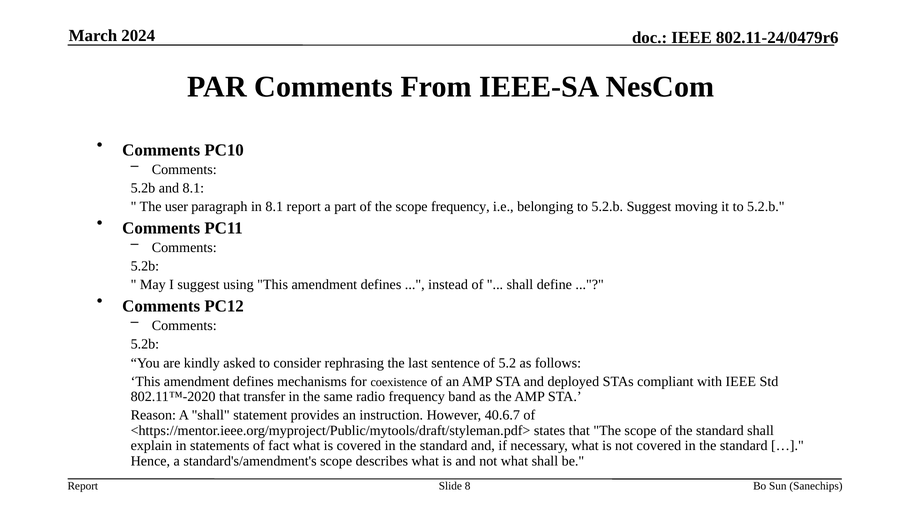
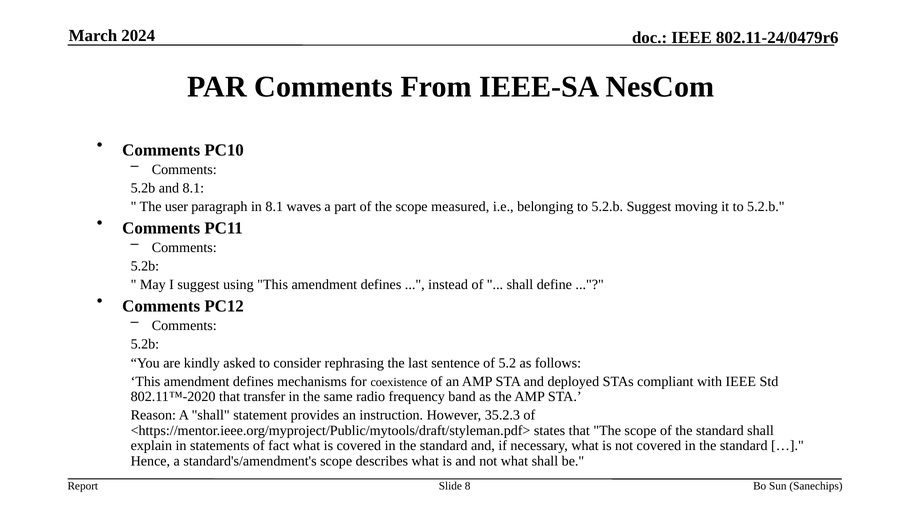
8.1 report: report -> waves (304, 207)
scope frequency: frequency -> measured (460, 207)
40.6.7: 40.6.7 -> 35.2.3 (502, 416)
